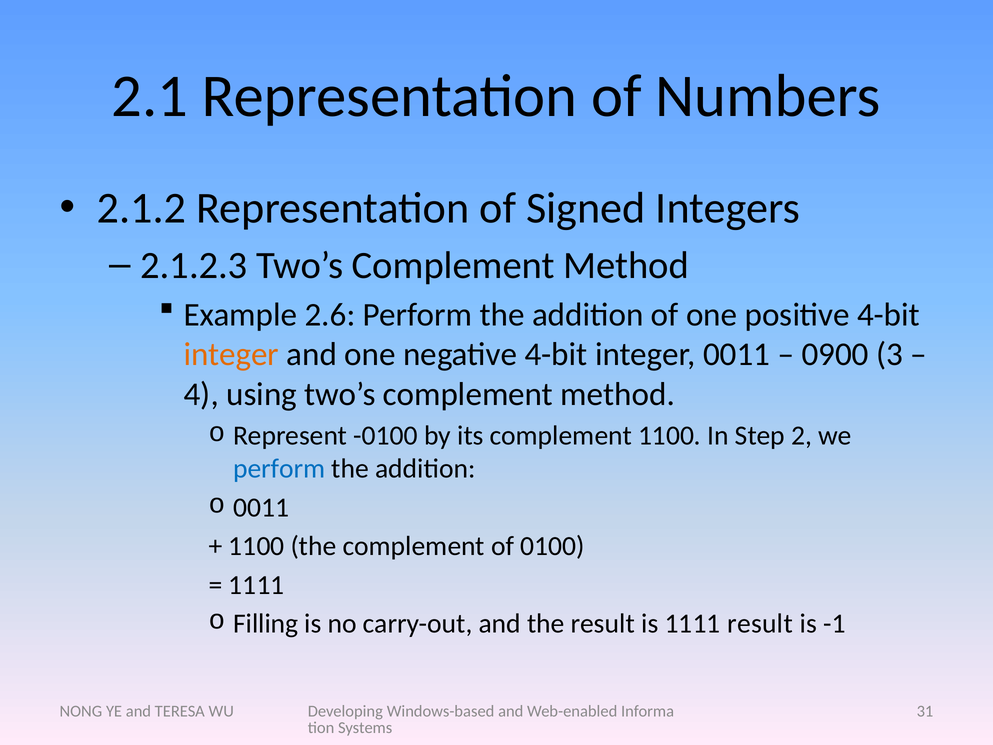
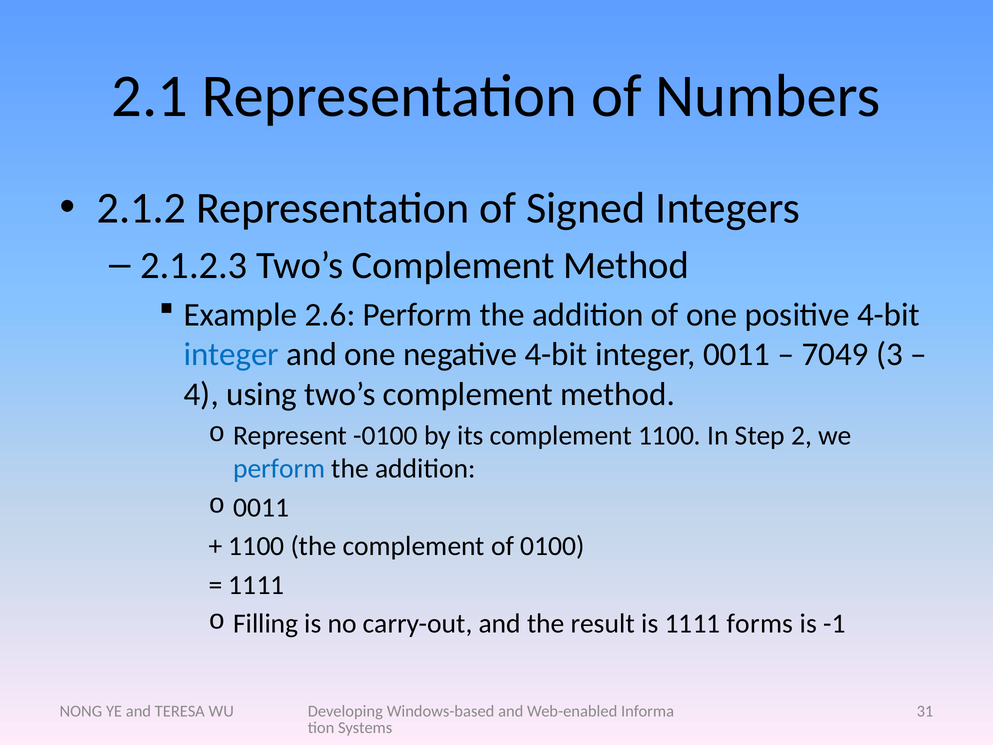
integer colour: orange -> blue (231, 354)
0900: 0900 -> 7049 (835, 354)
1111 result: result -> forms (760, 623)
